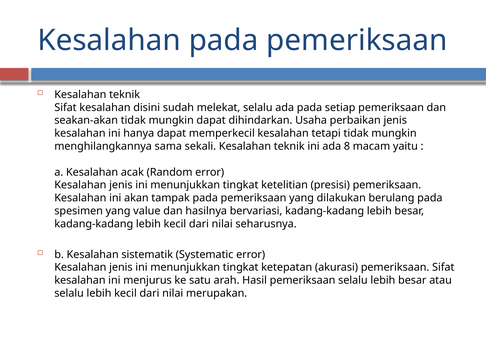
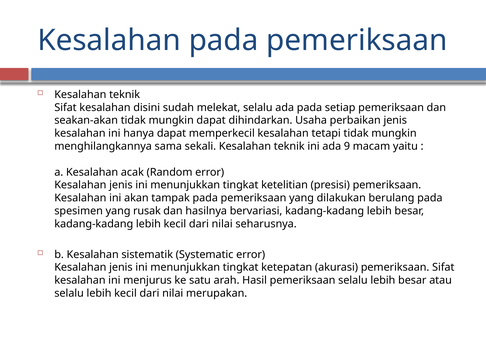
8: 8 -> 9 (347, 146)
value: value -> rusak (147, 211)
